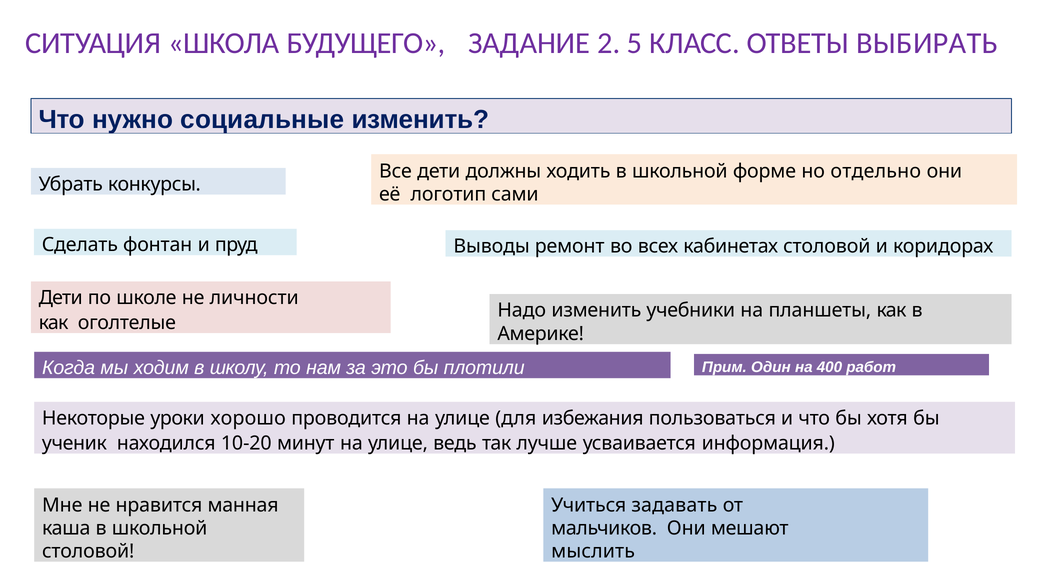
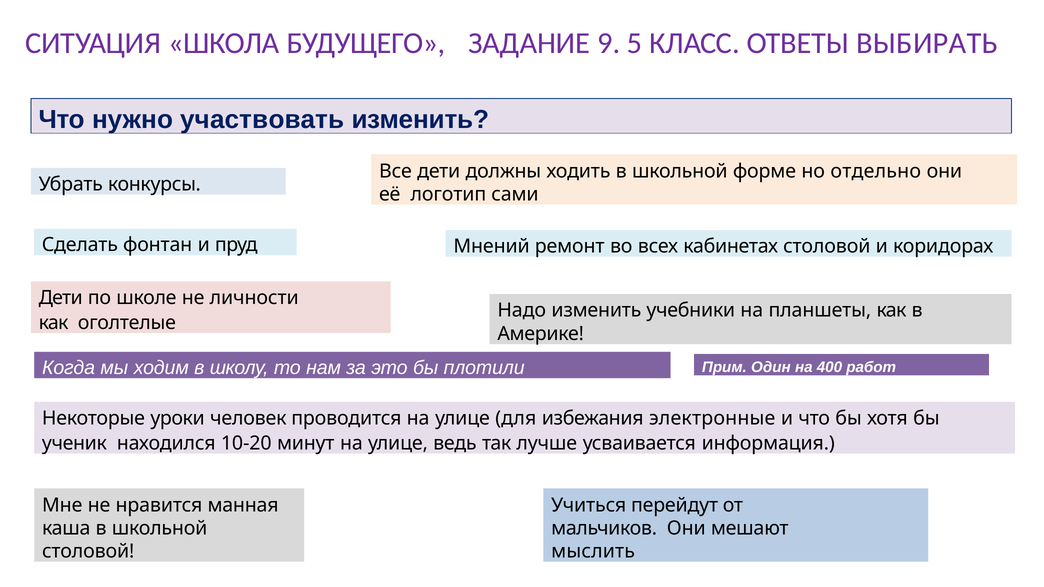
2: 2 -> 9 (609, 43)
социальные: социальные -> участвовать (262, 119)
Выводы: Выводы -> Мнений (492, 246)
хорошо: хорошо -> человек (248, 418)
пользоваться: пользоваться -> электронные (712, 418)
задавать: задавать -> перейдут (675, 506)
